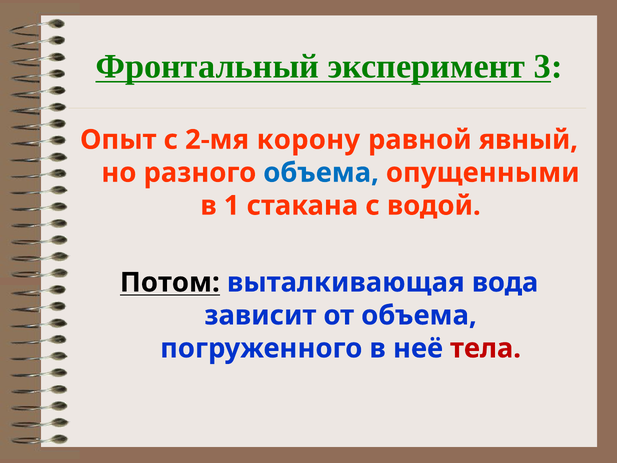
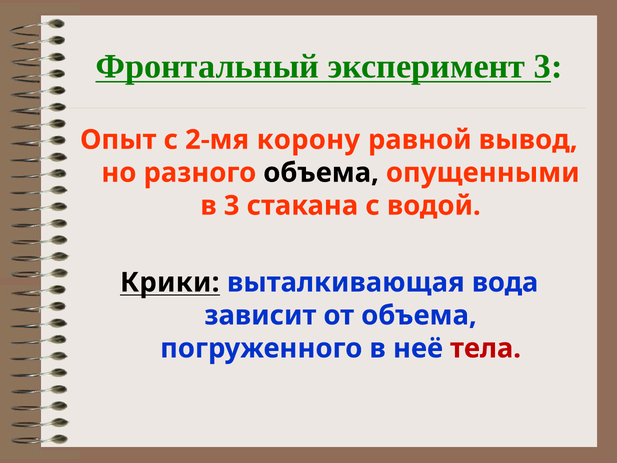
явный: явный -> вывод (528, 140)
объема colour: blue -> black (321, 173)
в 1: 1 -> 3 (232, 206)
Потом: Потом -> Крики (170, 282)
